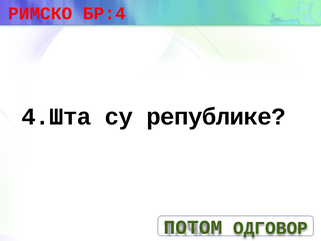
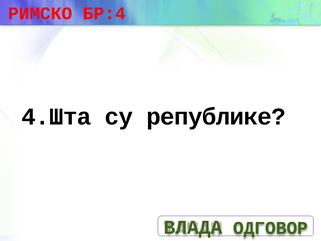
ПОТОМ: ПОТОМ -> ВЛАДА (193, 227)
